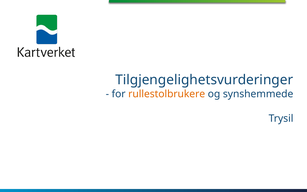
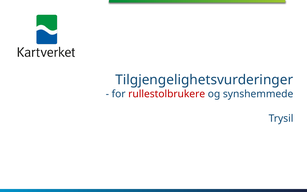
rullestolbrukere colour: orange -> red (167, 94)
